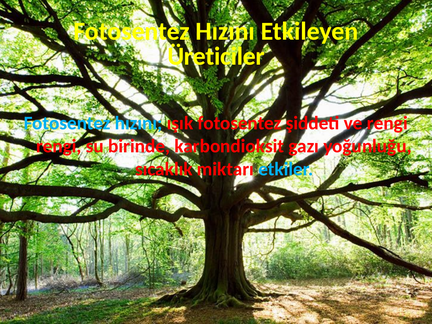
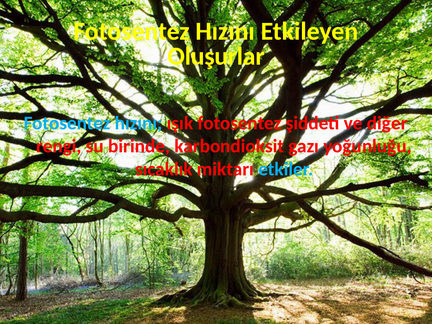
Üreticiler: Üreticiler -> Oluşurlar (216, 56)
ve rengi: rengi -> diğer (387, 123)
